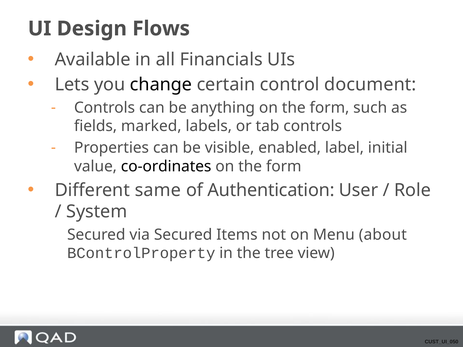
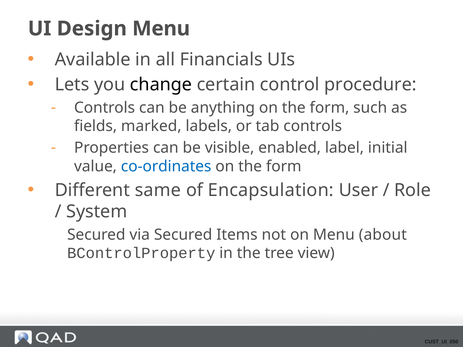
Design Flows: Flows -> Menu (161, 29)
document: document -> procedure (370, 85)
co-ordinates colour: black -> blue (166, 166)
Authentication: Authentication -> Encapsulation (271, 190)
